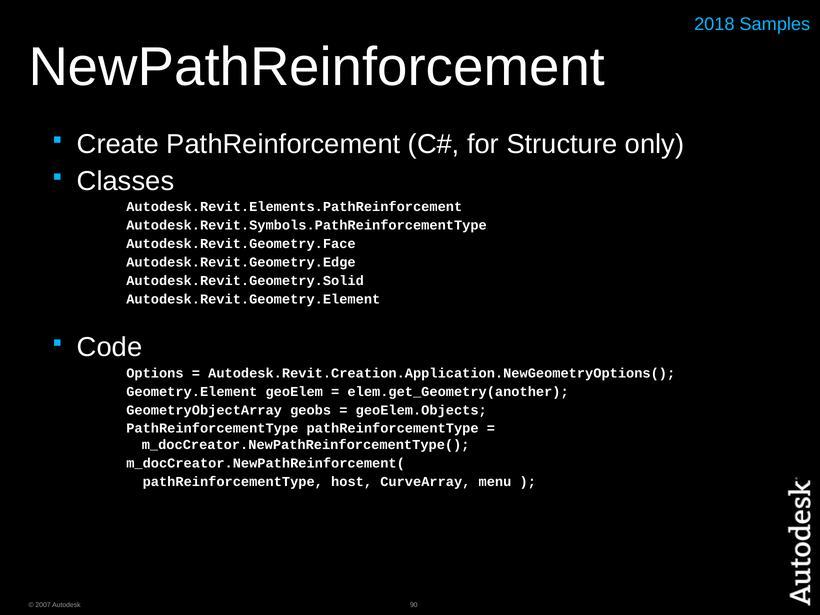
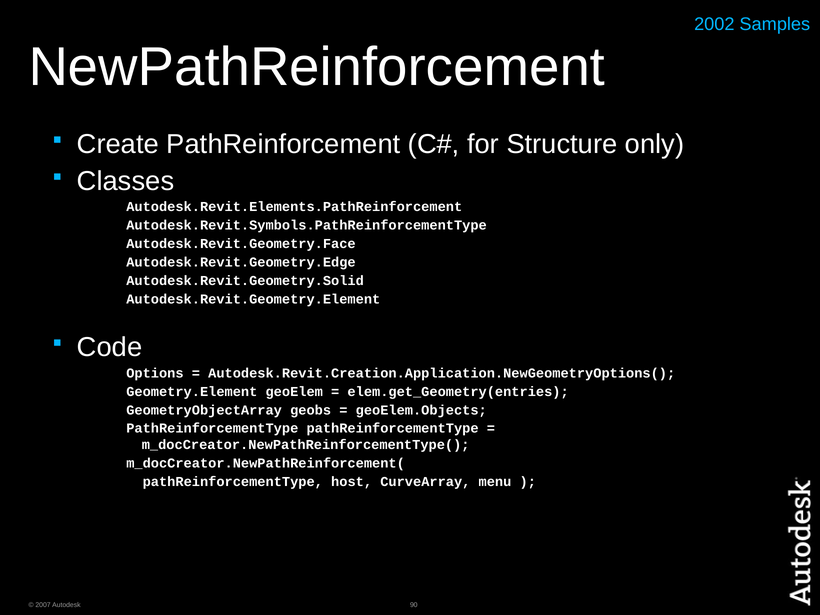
2018: 2018 -> 2002 (714, 24)
elem.get_Geometry(another: elem.get_Geometry(another -> elem.get_Geometry(entries (458, 392)
